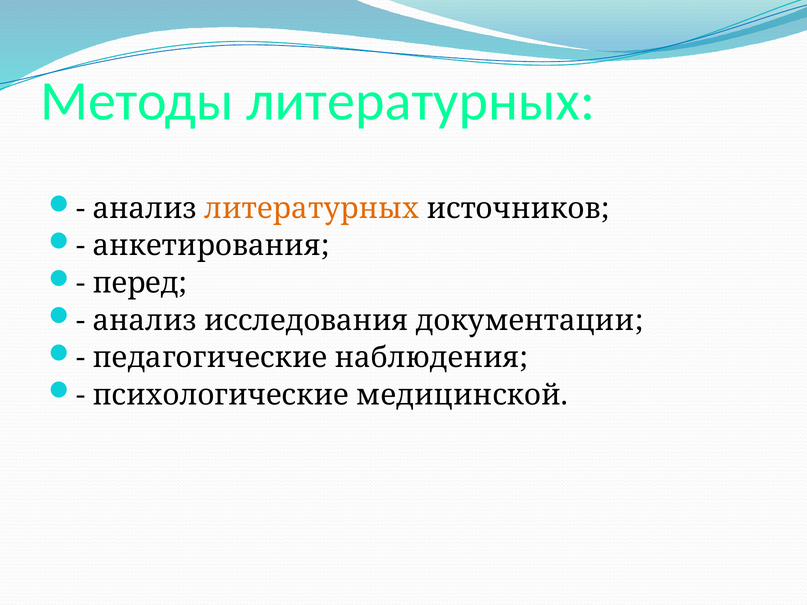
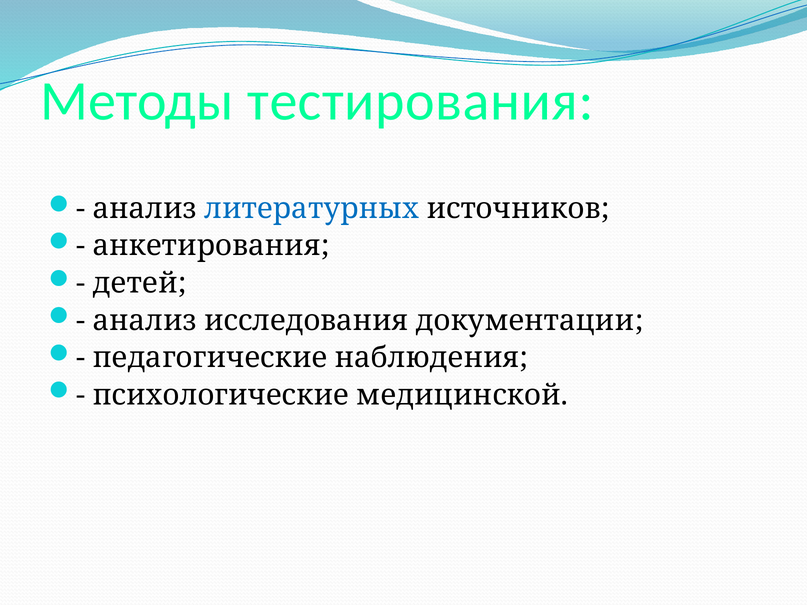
Методы литературных: литературных -> тестирования (420, 101)
литературных colour: orange -> blue (312, 209)
перед: перед -> детей (140, 283)
